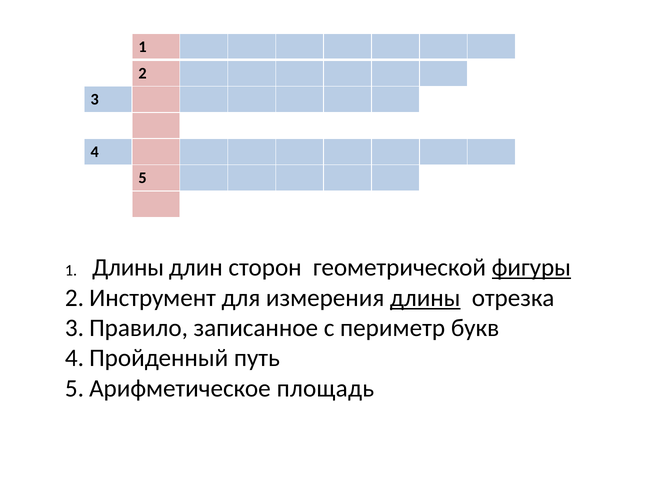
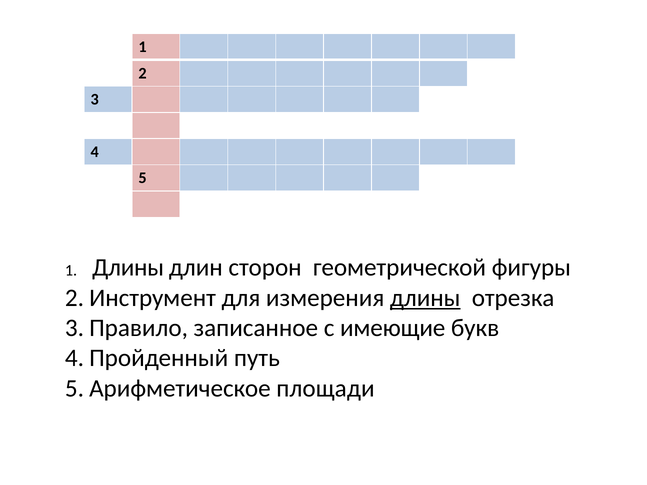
фигуры underline: present -> none (531, 268)
периметр: периметр -> имеющие (393, 328)
площадь: площадь -> площади (325, 389)
